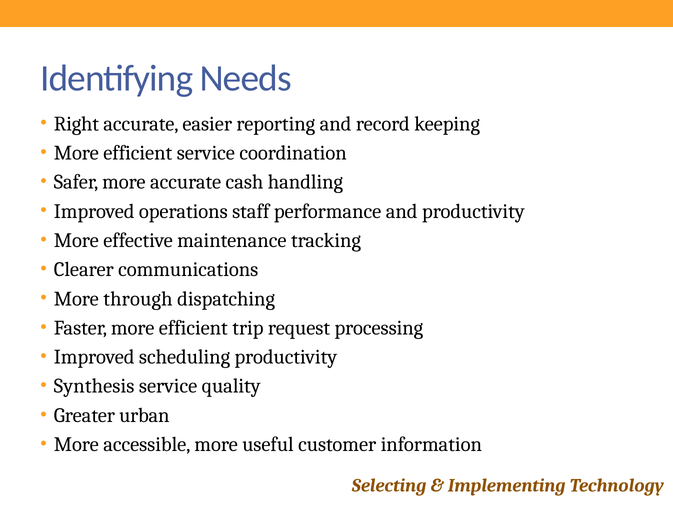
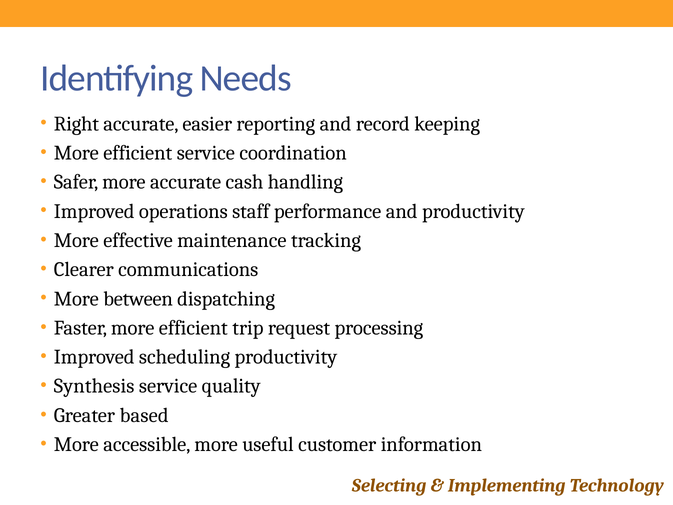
through: through -> between (138, 299)
urban: urban -> based (144, 415)
